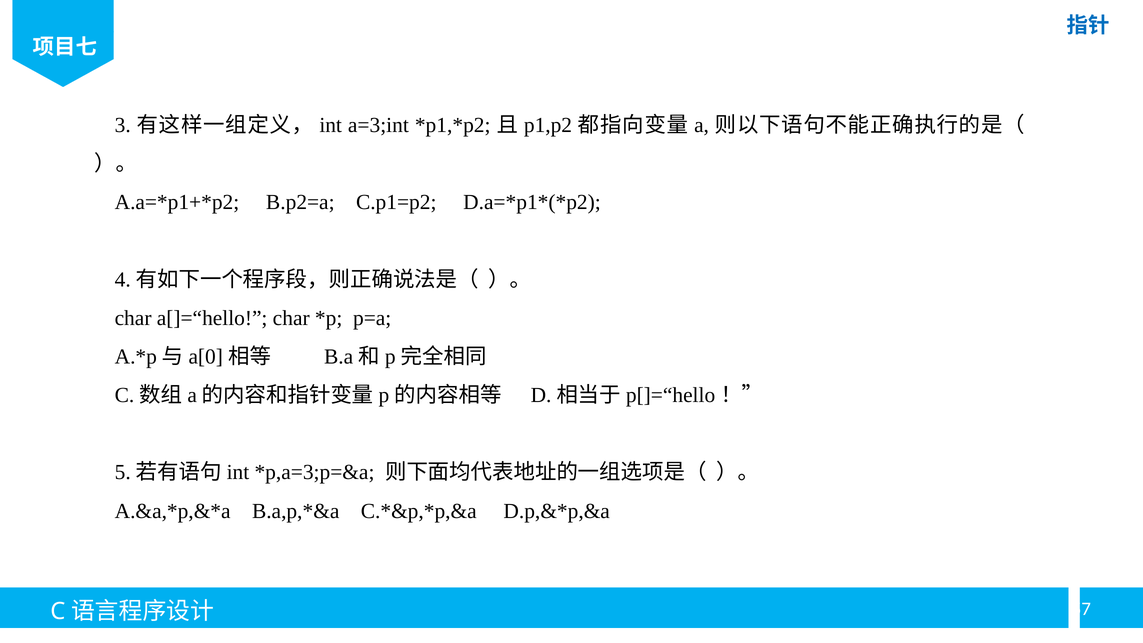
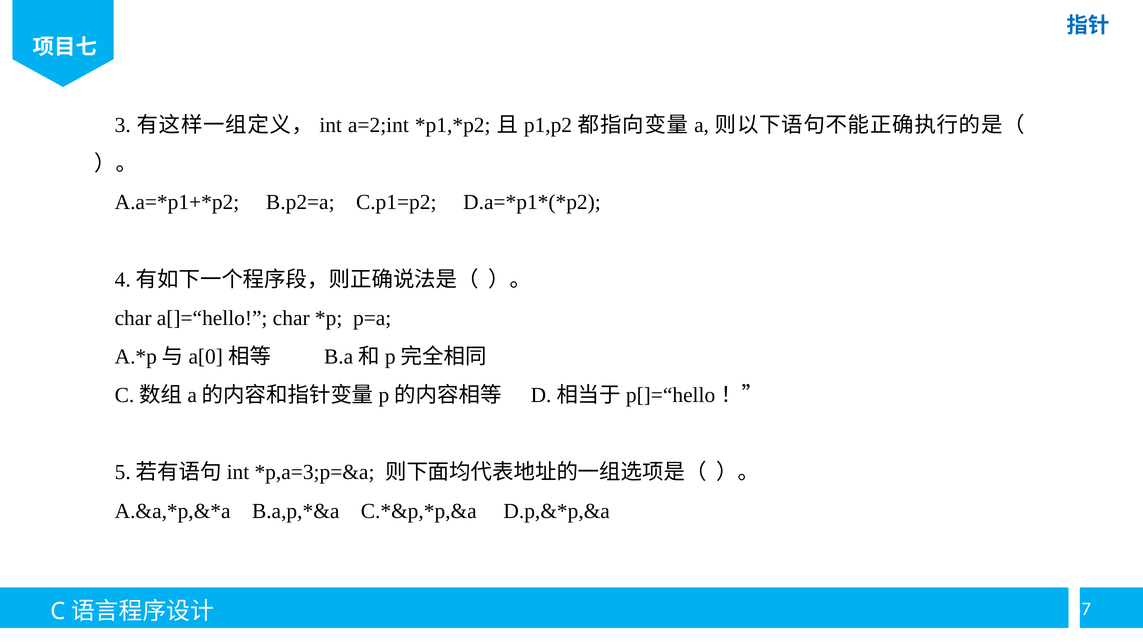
a=3;int: a=3;int -> a=2;int (378, 125)
